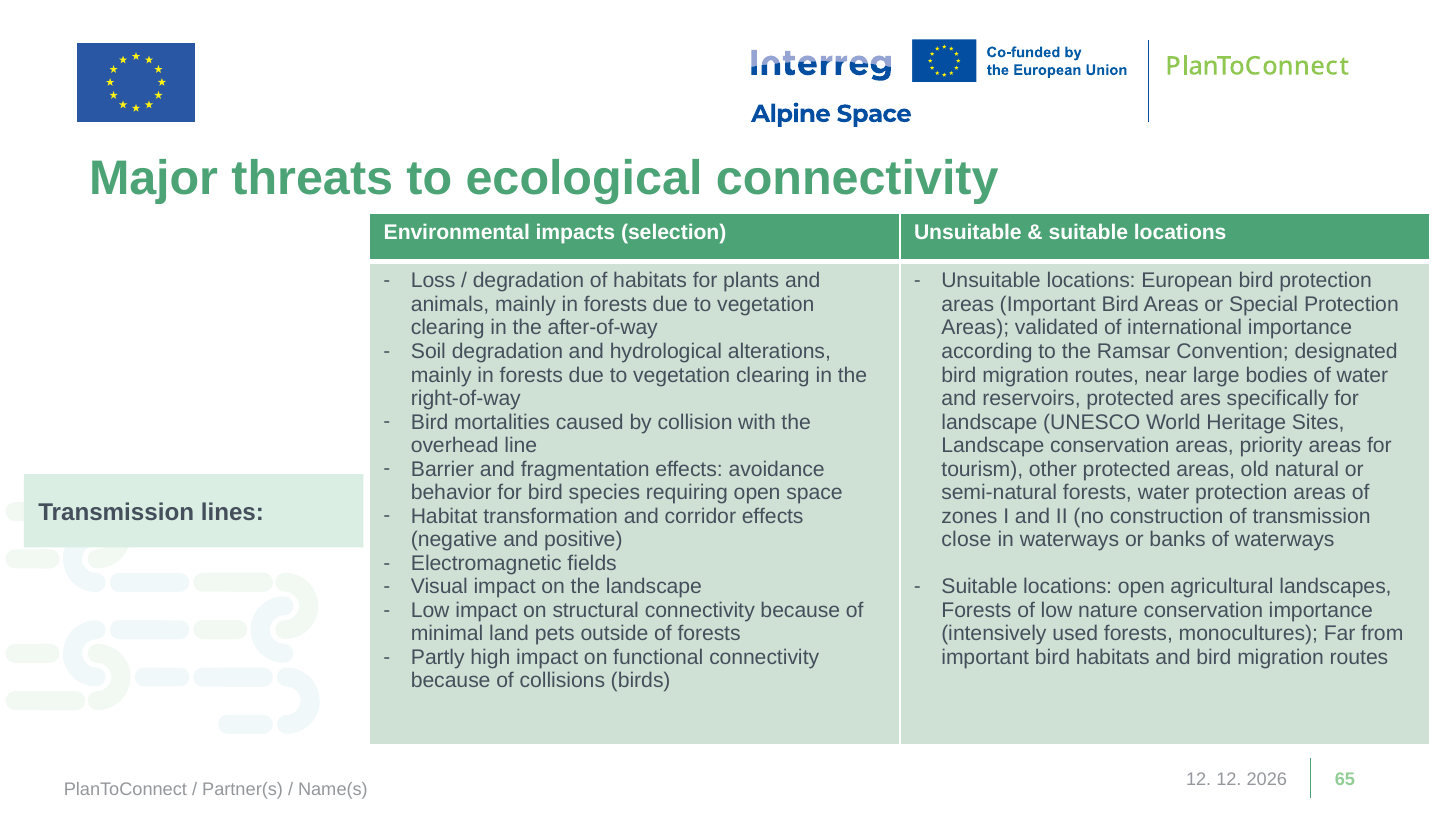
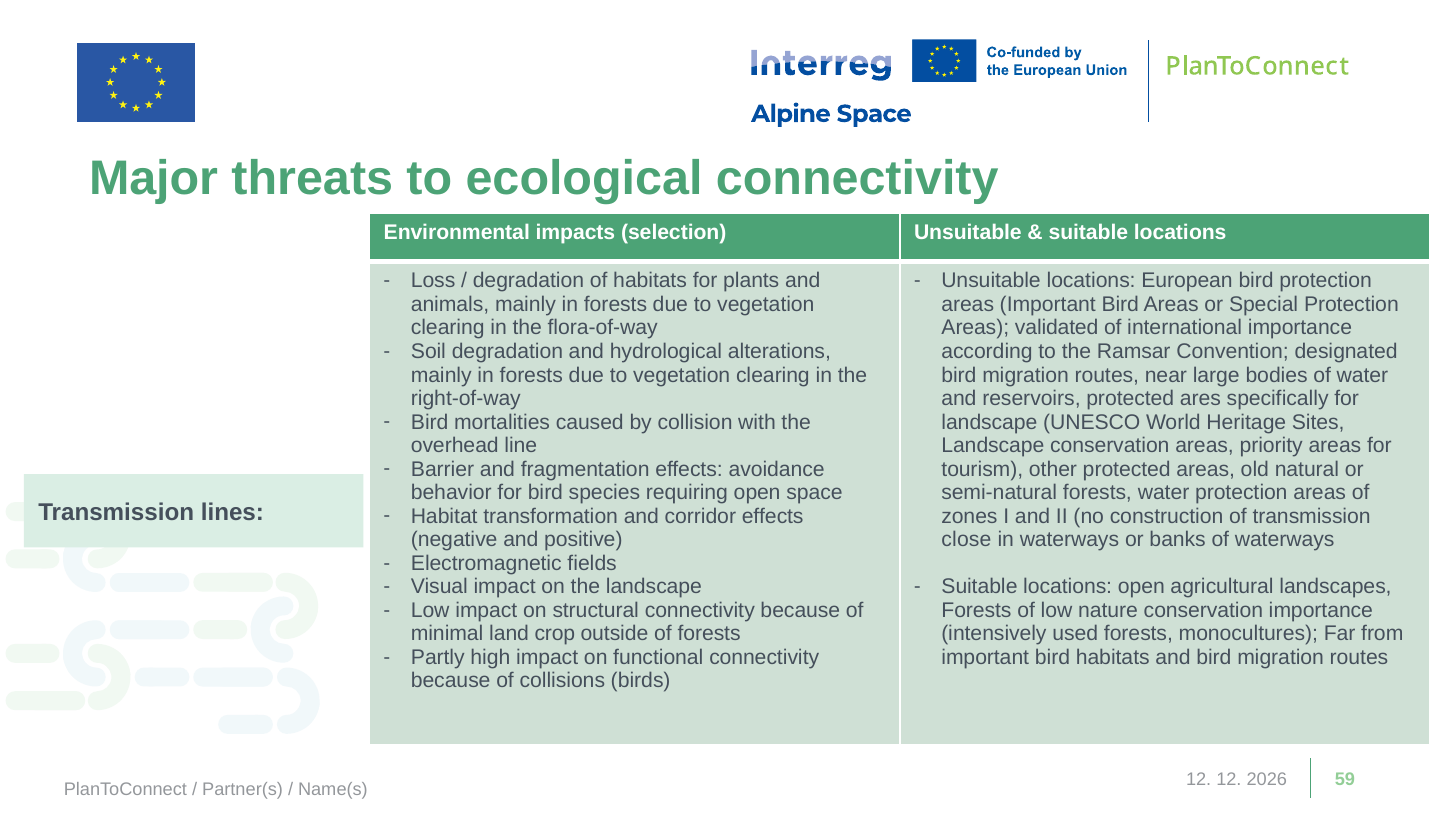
after-of-way: after-of-way -> flora-of-way (603, 328)
pets: pets -> crop (555, 634)
65: 65 -> 59 (1345, 779)
